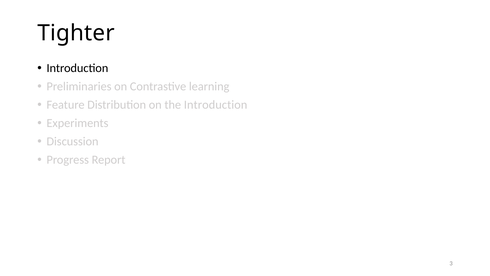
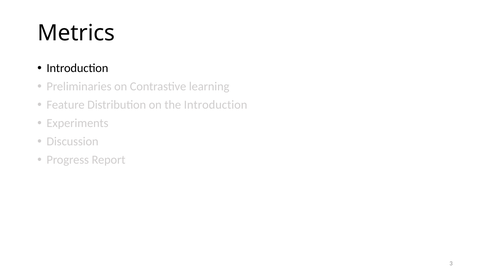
Tighter: Tighter -> Metrics (76, 33)
